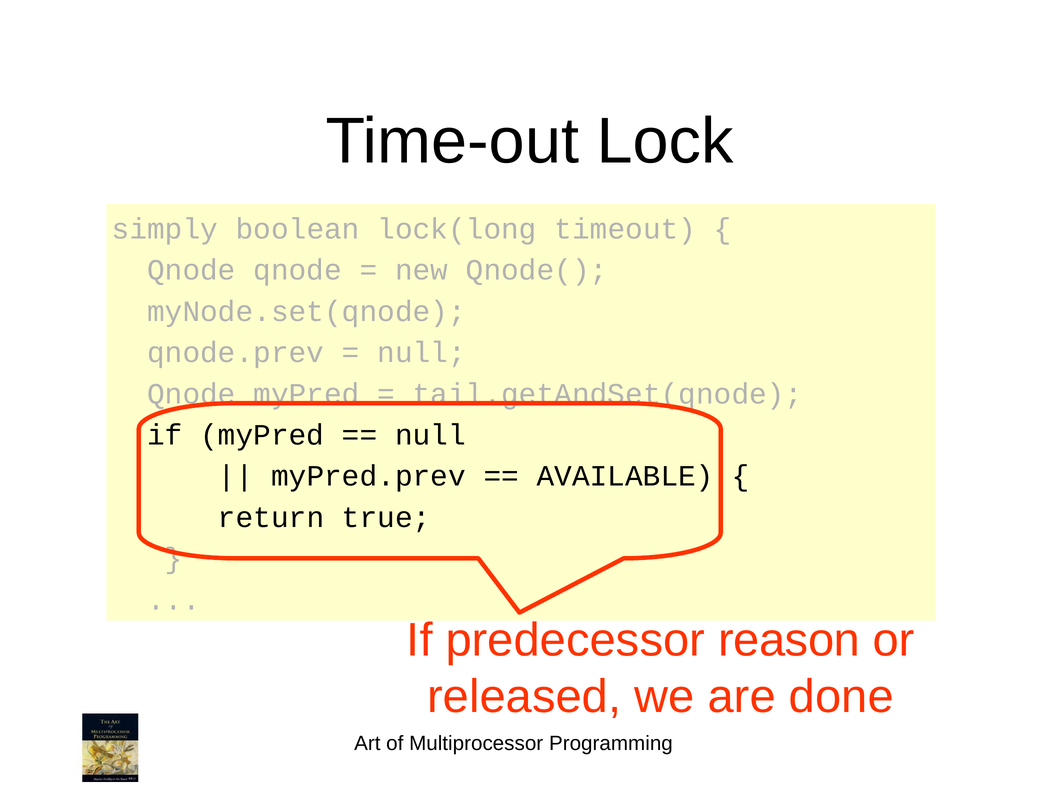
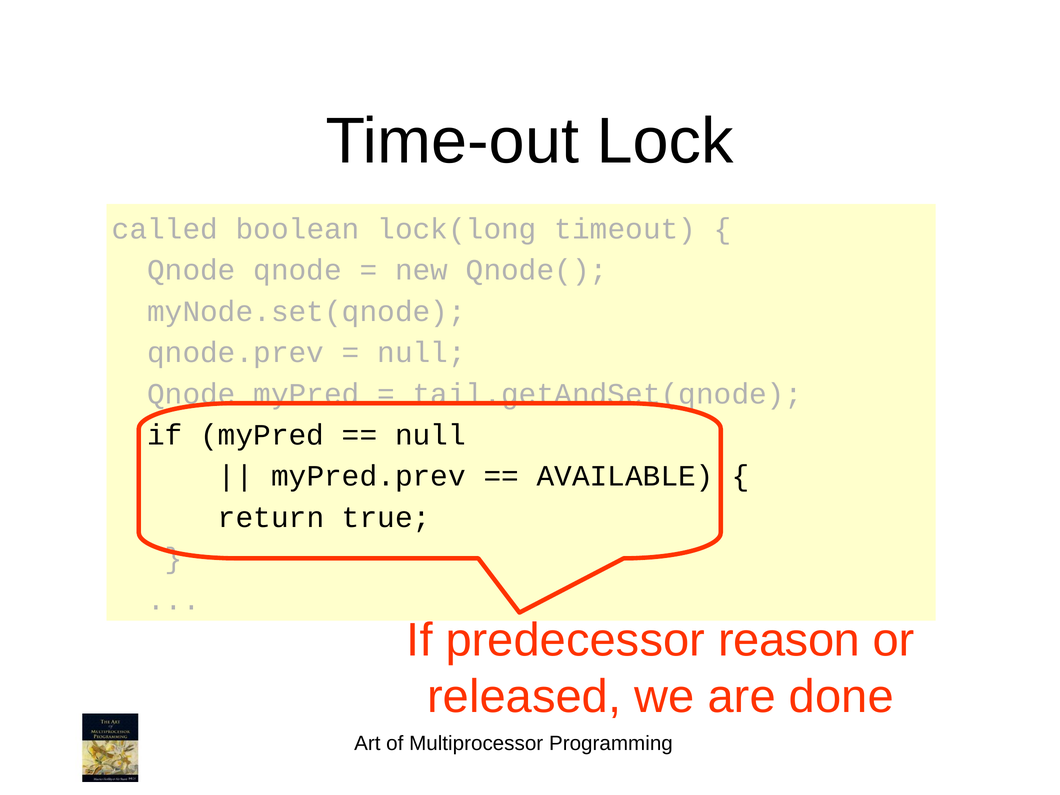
simply: simply -> called (165, 229)
